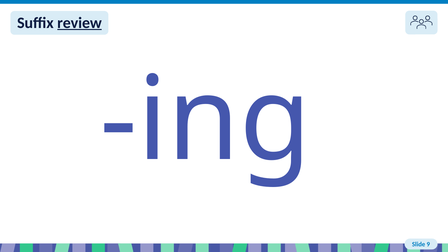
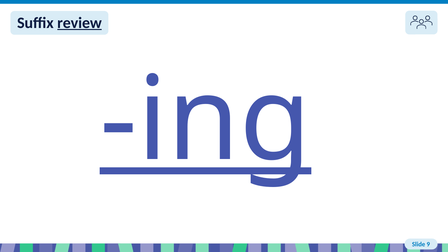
ing underline: none -> present (206, 121)
